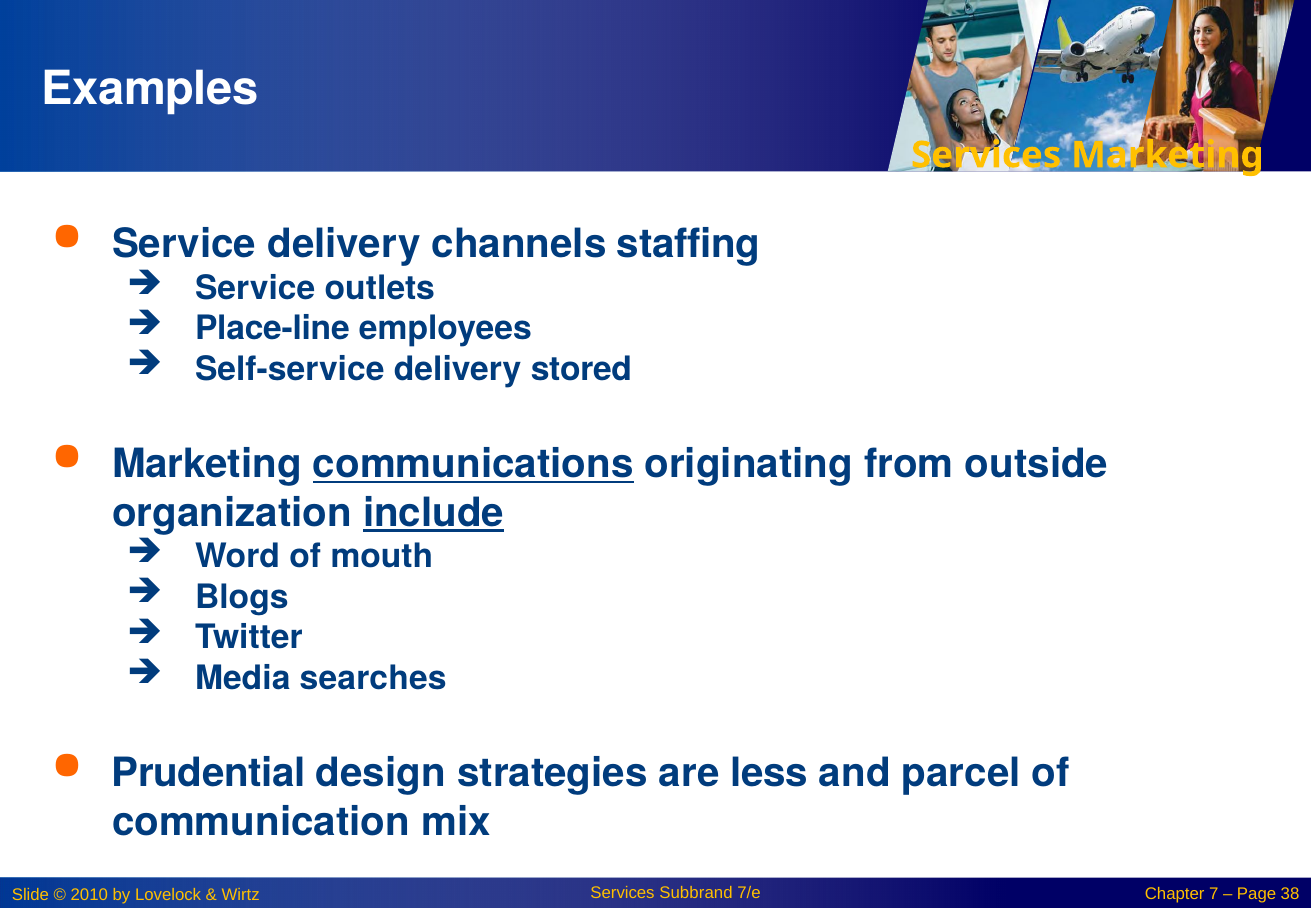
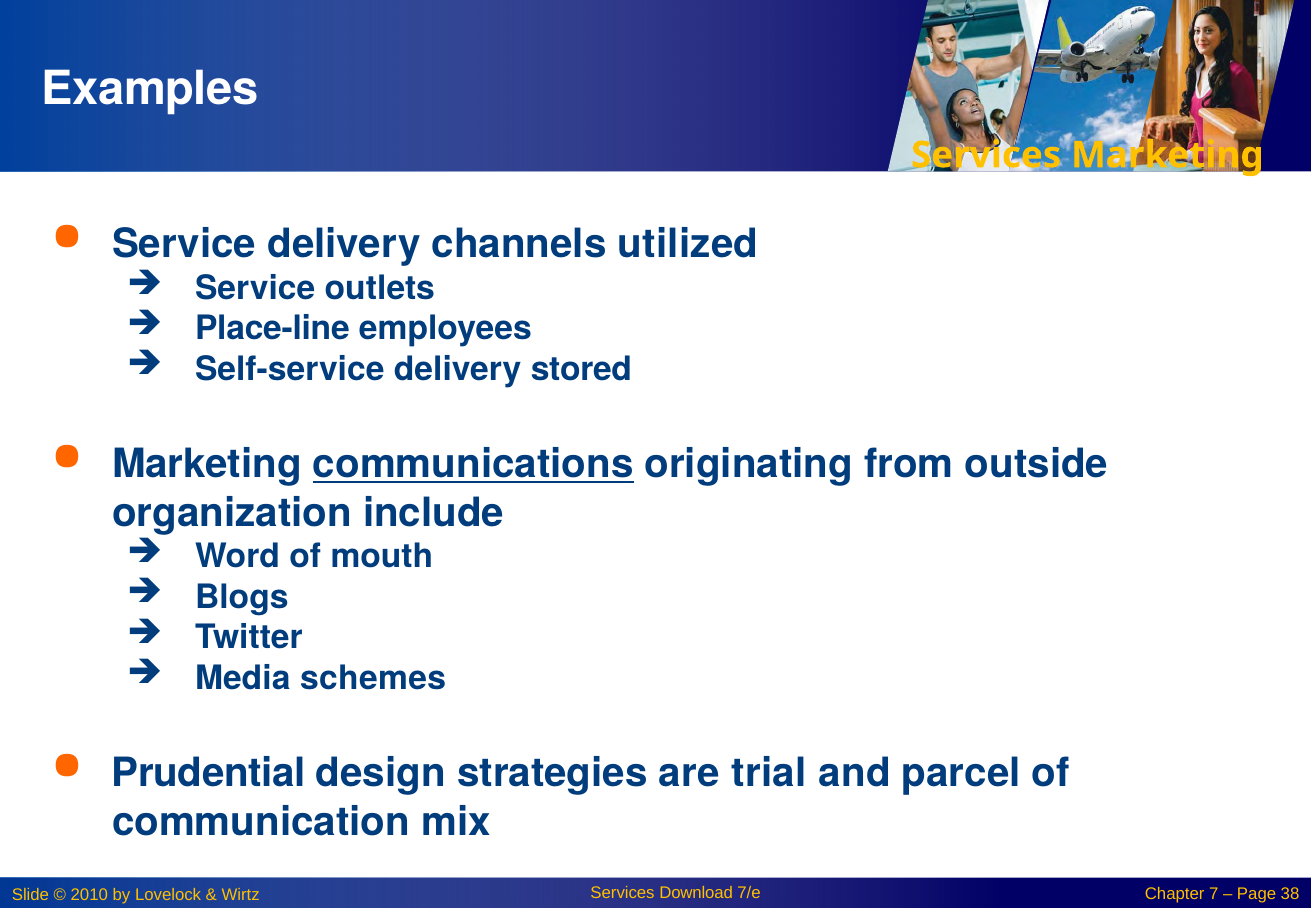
staffing: staffing -> utilized (688, 245)
include underline: present -> none (434, 513)
searches: searches -> schemes (373, 678)
less: less -> trial (769, 773)
Subbrand: Subbrand -> Download (696, 893)
